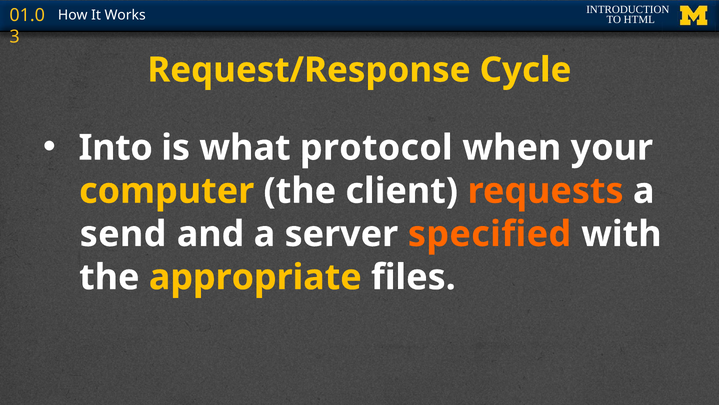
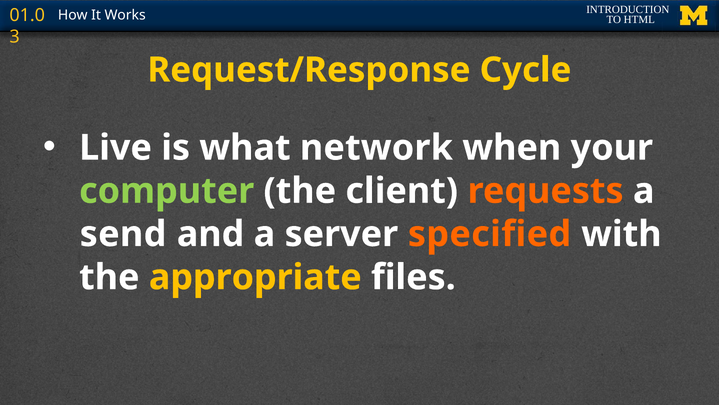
Into: Into -> Live (115, 148)
protocol: protocol -> network (376, 148)
computer colour: yellow -> light green (167, 191)
